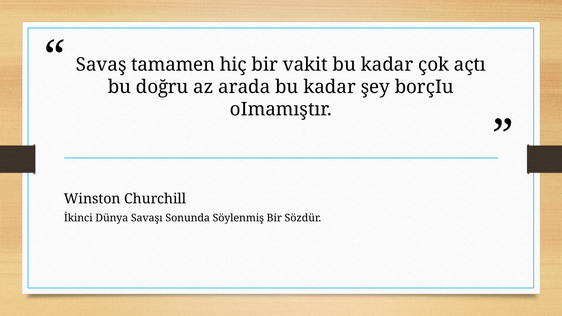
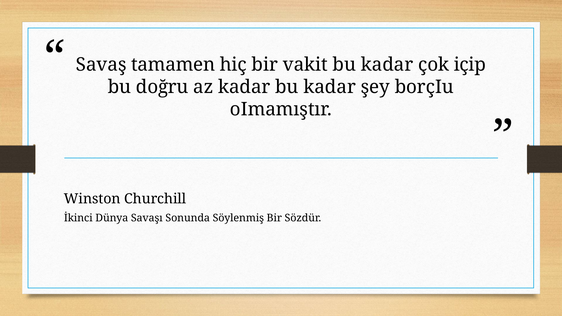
açtı: açtı -> içip (470, 65)
az arada: arada -> kadar (244, 87)
